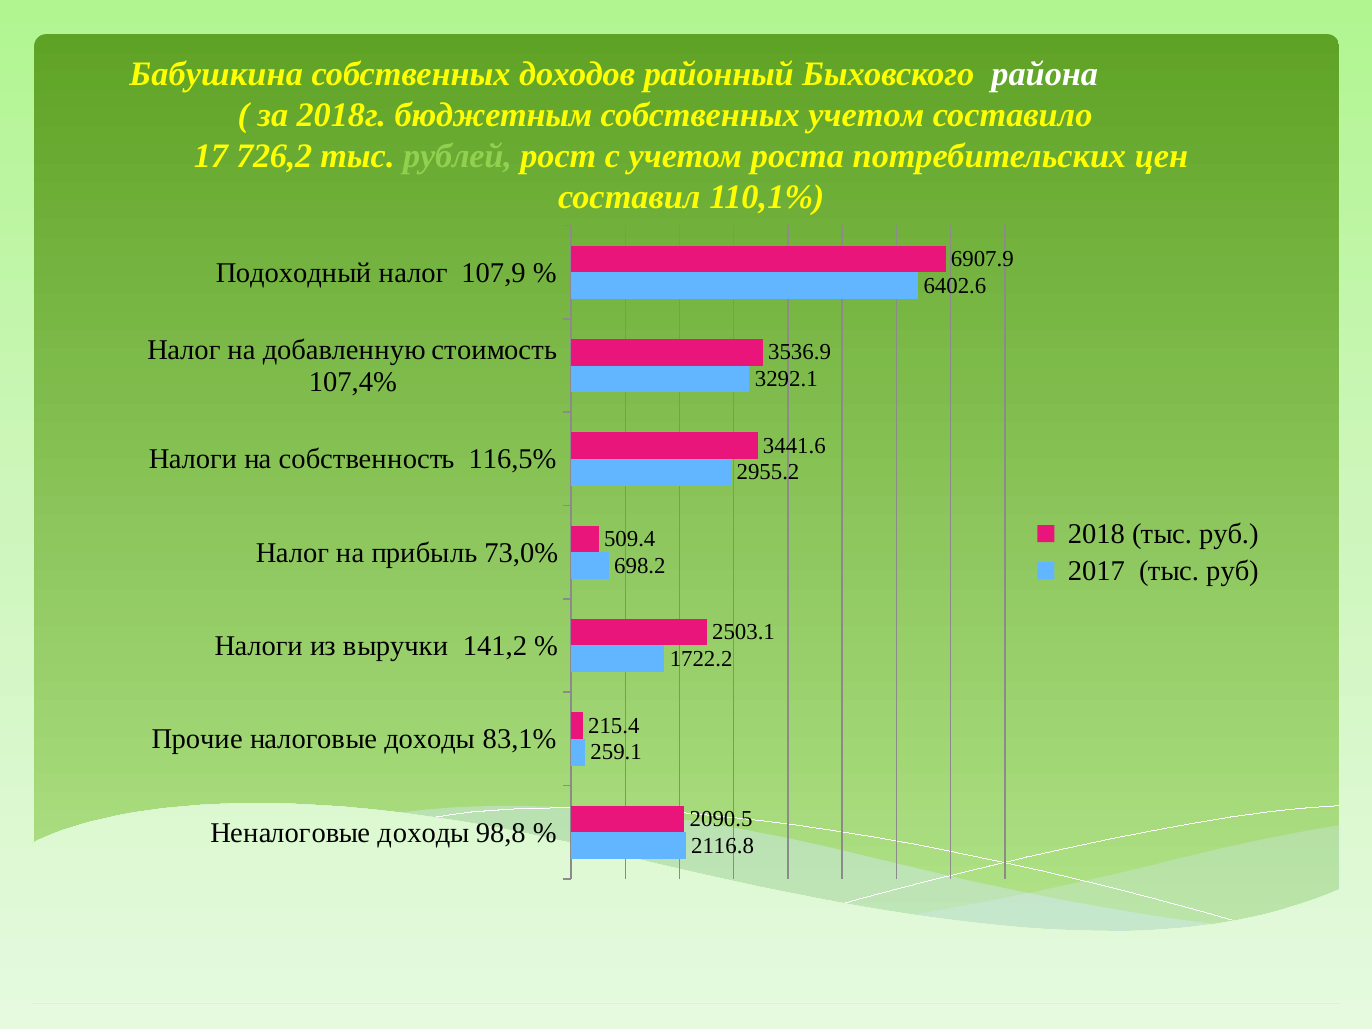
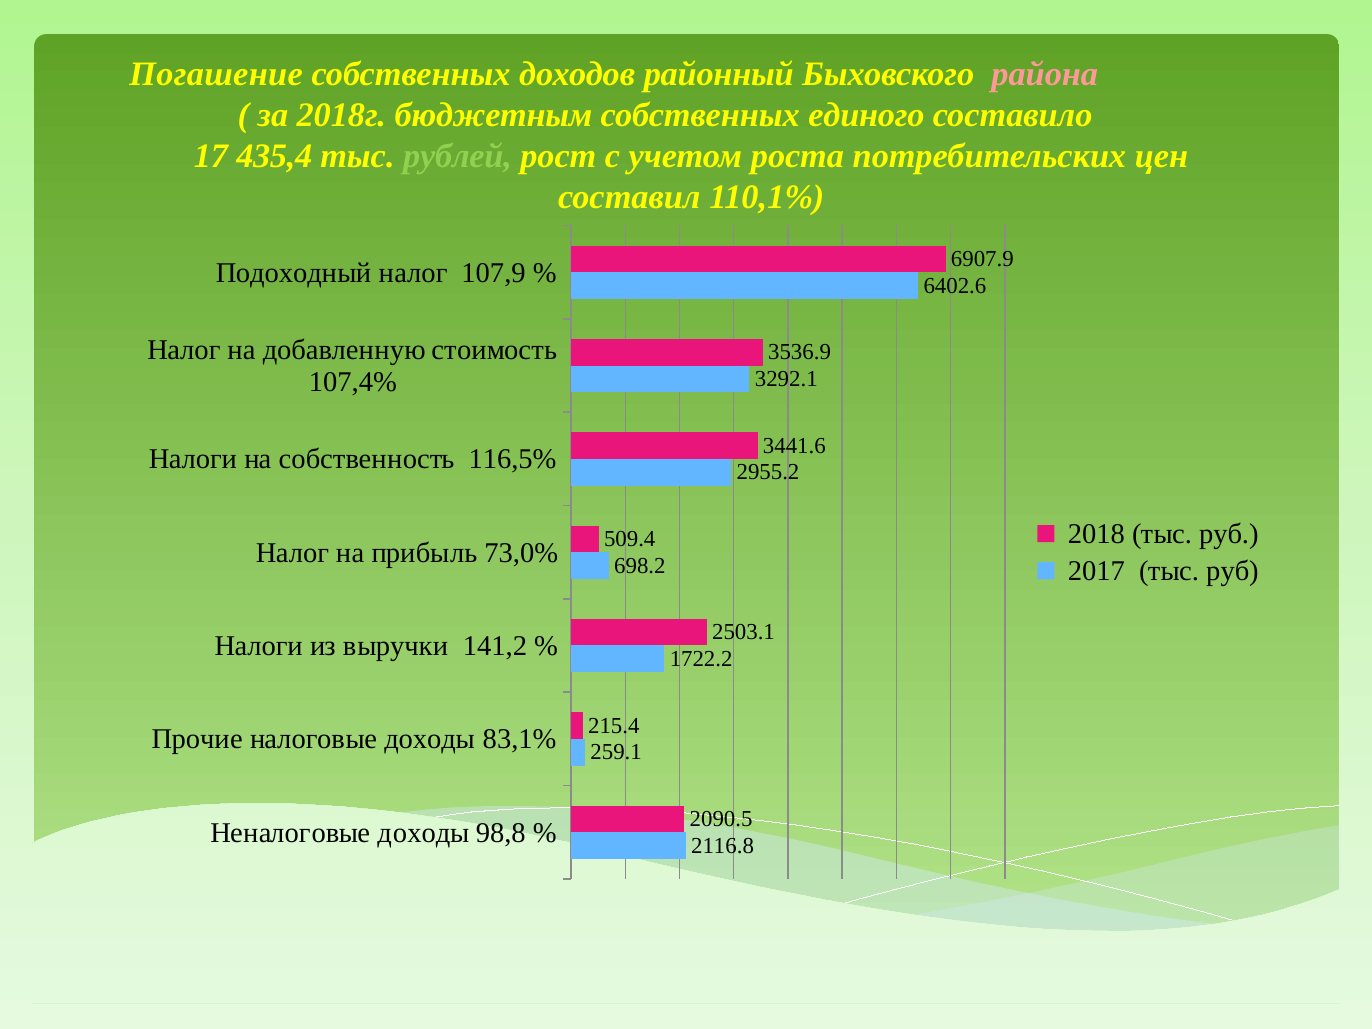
Бабушкина: Бабушкина -> Погашение (216, 74)
района colour: white -> pink (1045, 74)
собственных учетом: учетом -> единого (866, 115)
726,2: 726,2 -> 435,4 (274, 157)
